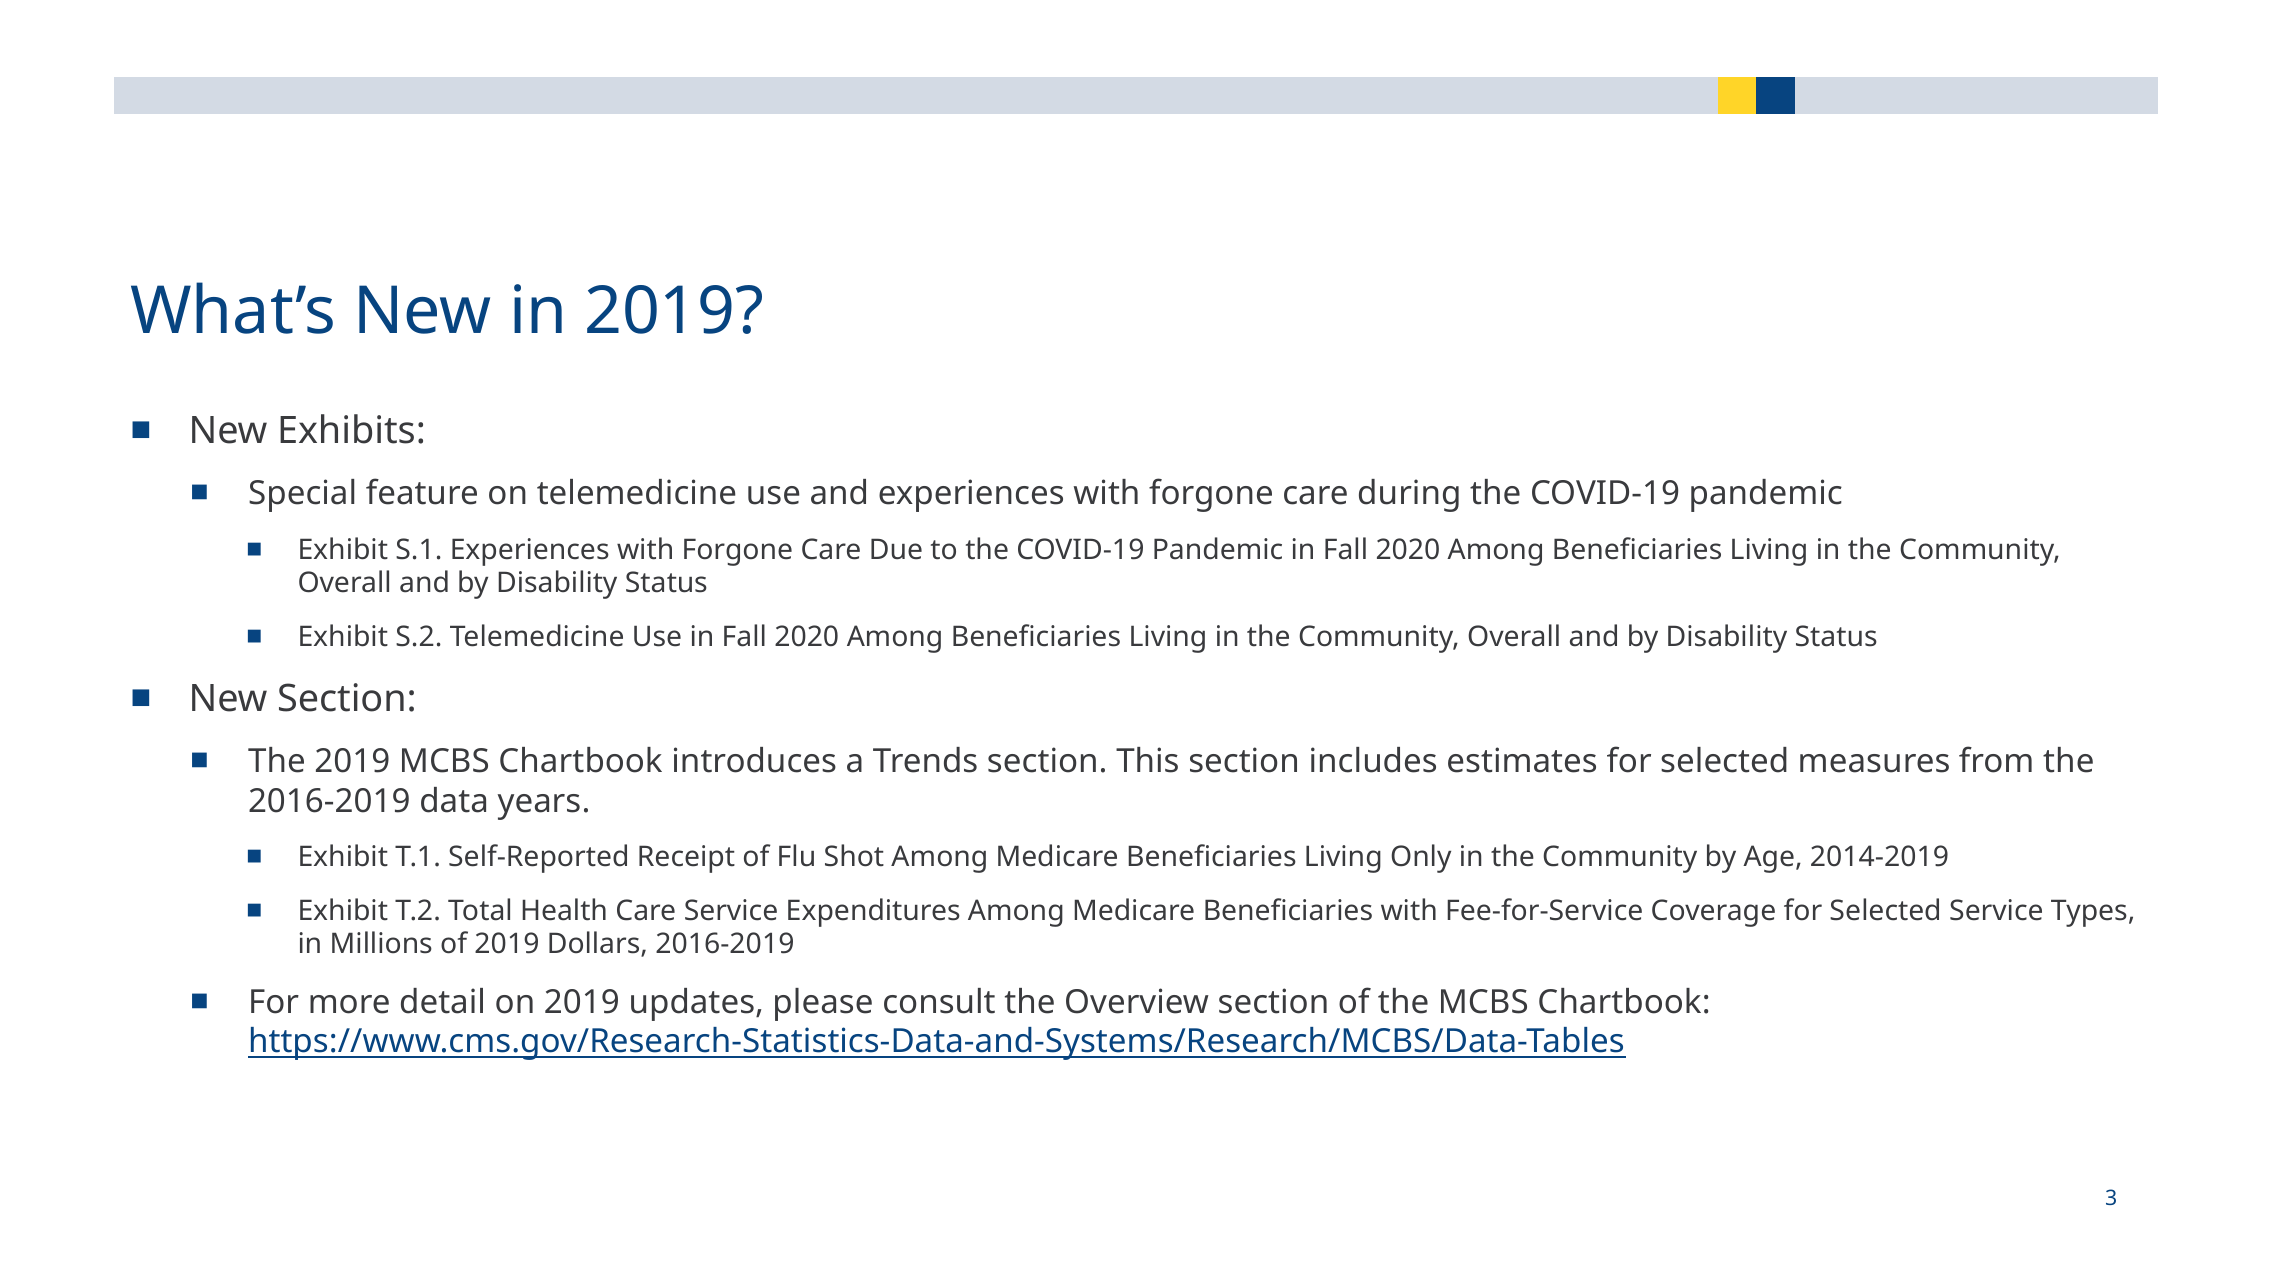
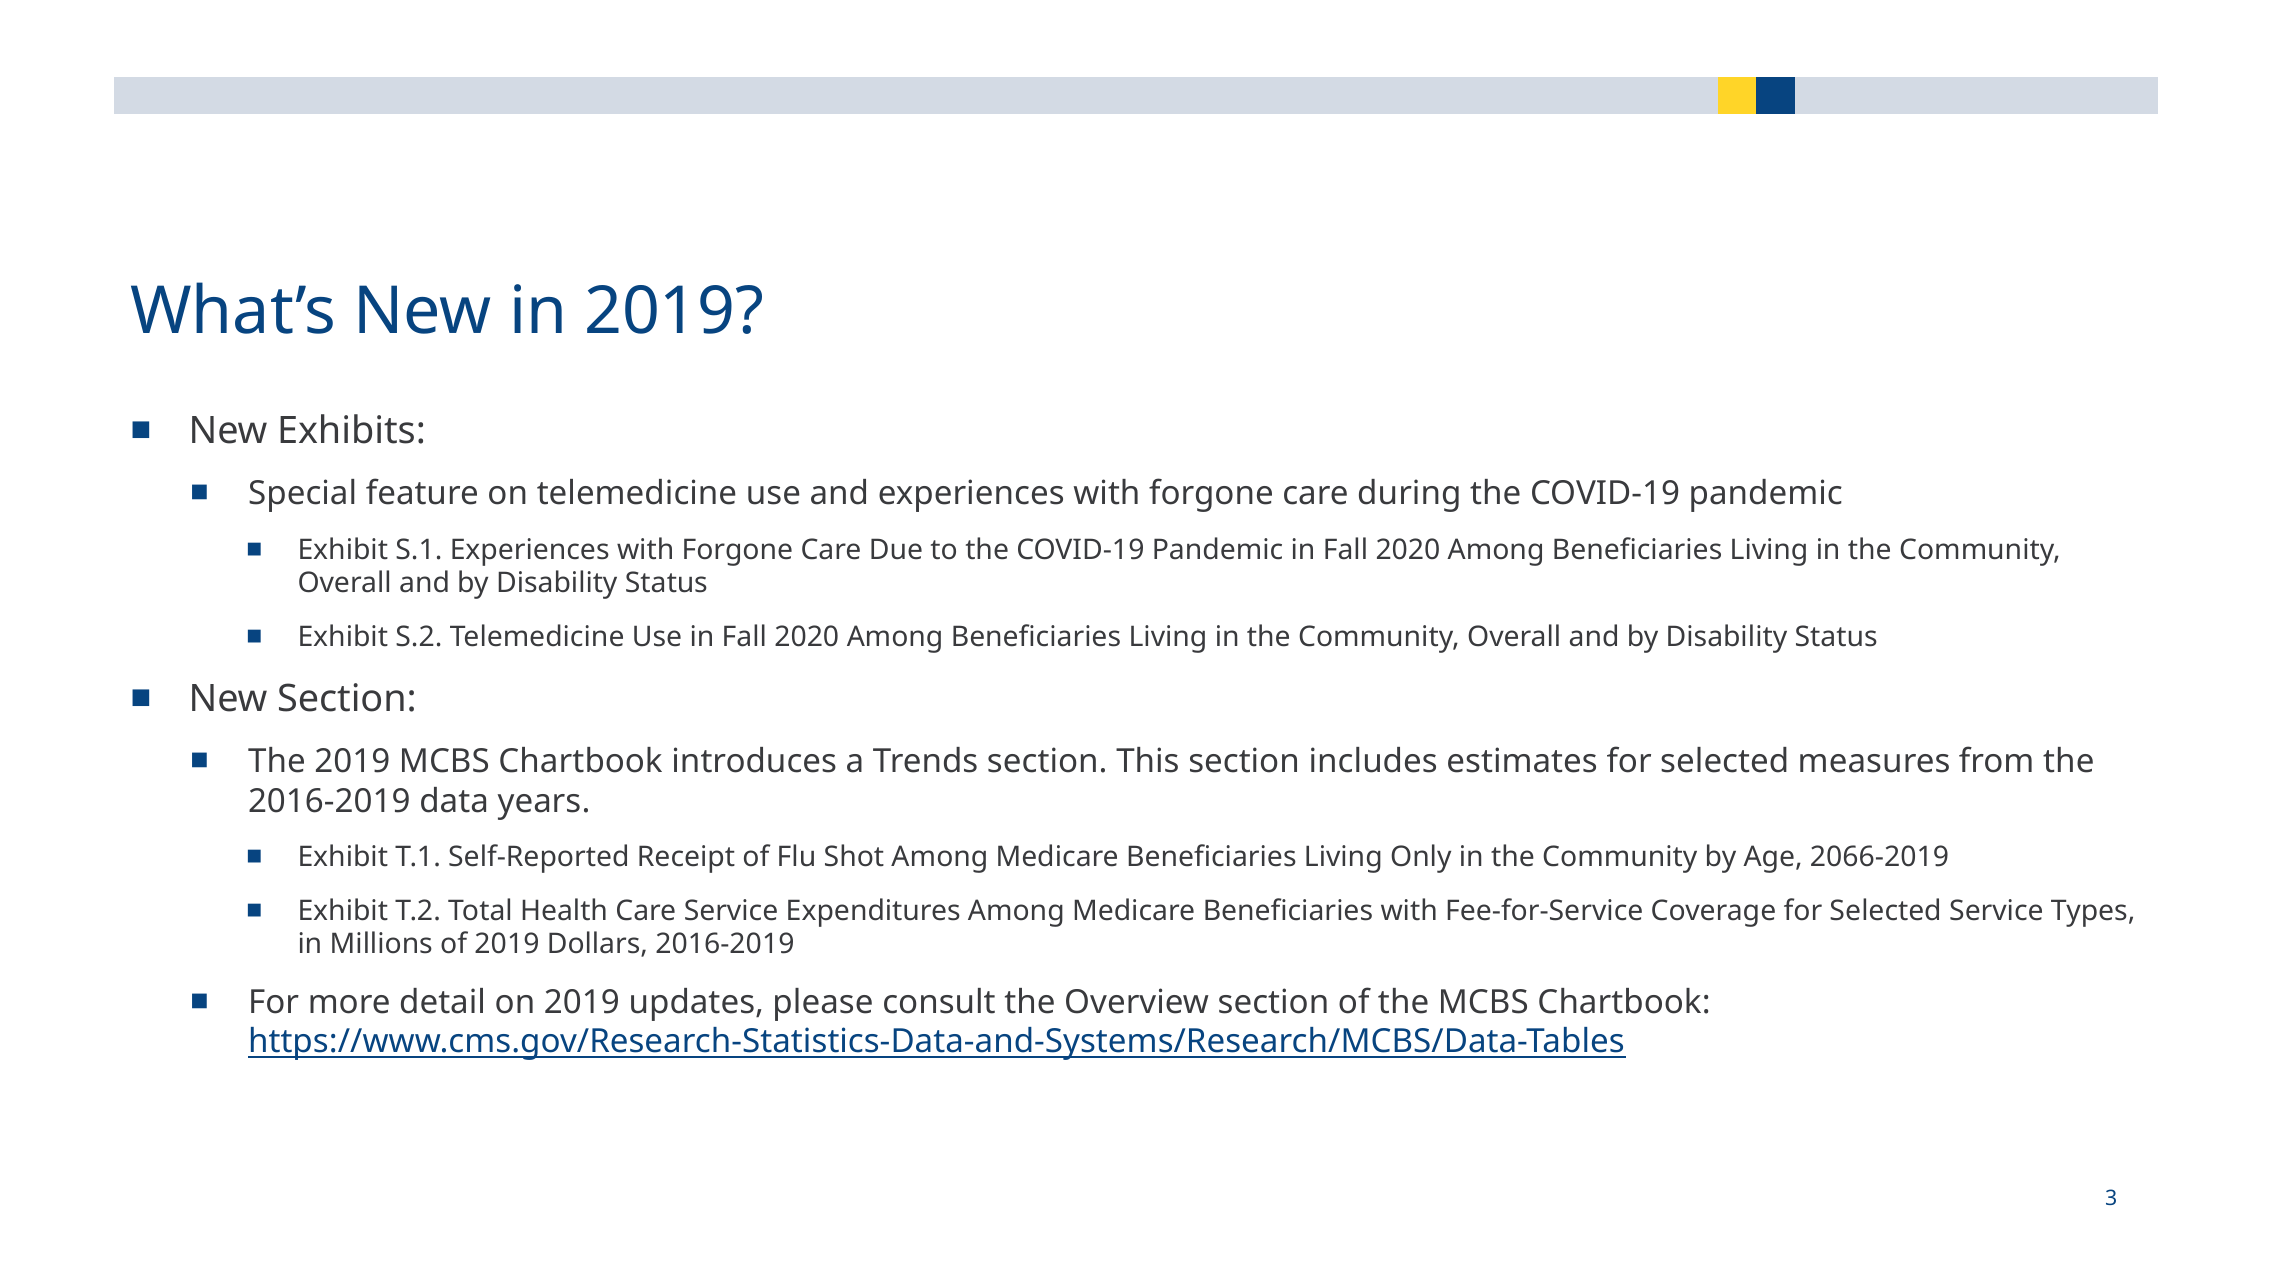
2014-2019: 2014-2019 -> 2066-2019 (1879, 857)
